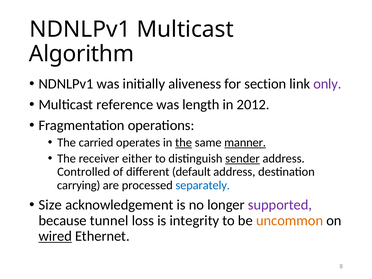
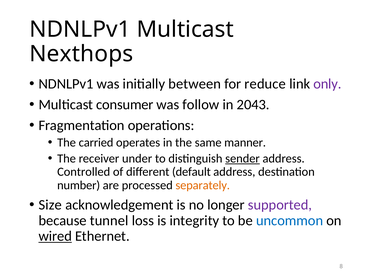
Algorithm: Algorithm -> Nexthops (81, 54)
aliveness: aliveness -> between (195, 84)
section: section -> reduce (265, 84)
reference: reference -> consumer (125, 105)
length: length -> follow (201, 105)
2012: 2012 -> 2043 (253, 105)
the underline: present -> none (184, 143)
manner underline: present -> none (245, 143)
either: either -> under (137, 159)
carrying: carrying -> number (79, 185)
separately colour: blue -> orange (203, 185)
uncommon colour: orange -> blue (290, 221)
